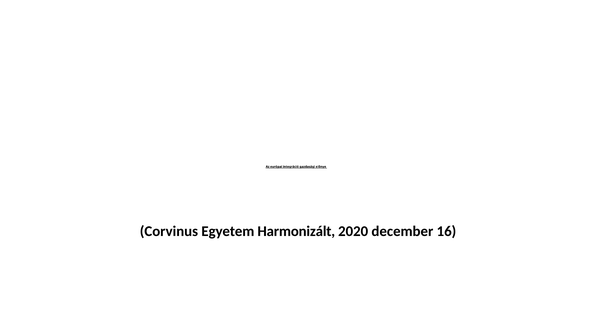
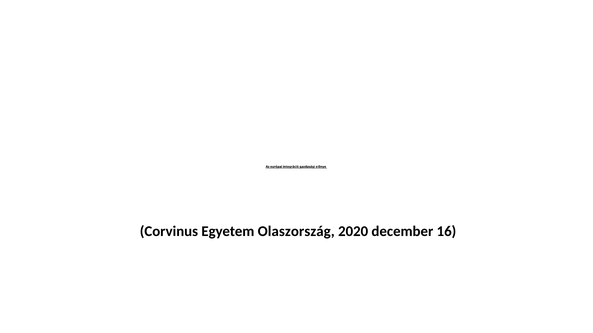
Harmonizált: Harmonizált -> Olaszország (296, 232)
